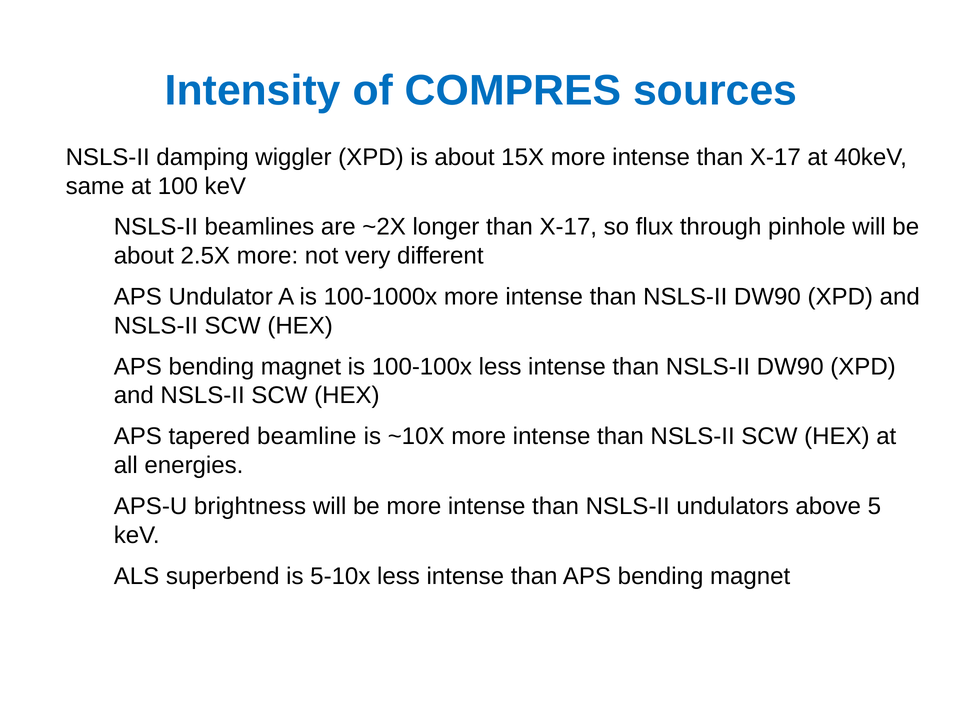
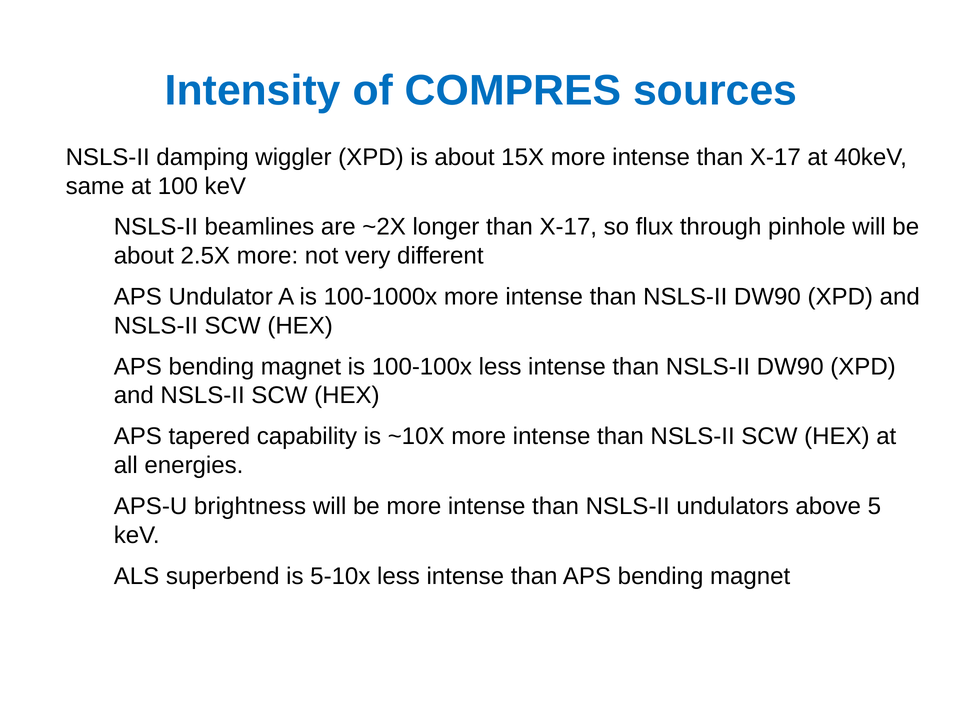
beamline: beamline -> capability (307, 437)
